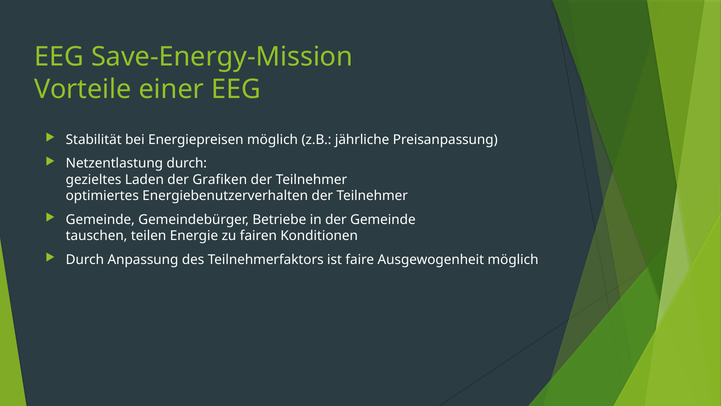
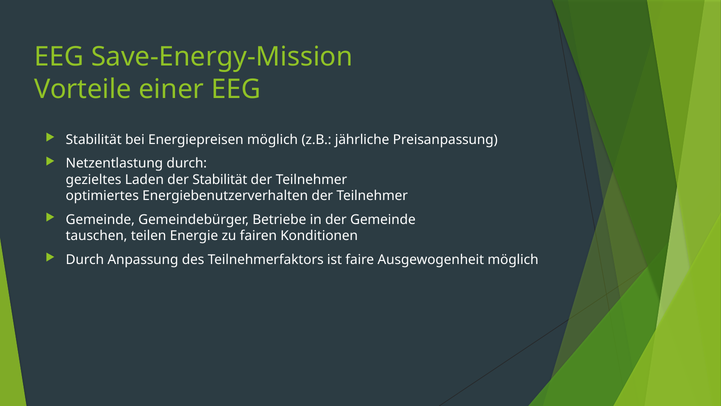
der Grafiken: Grafiken -> Stabilität (220, 179)
